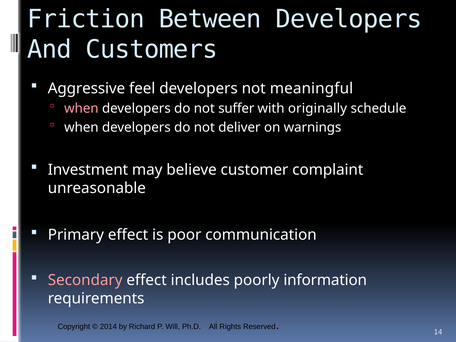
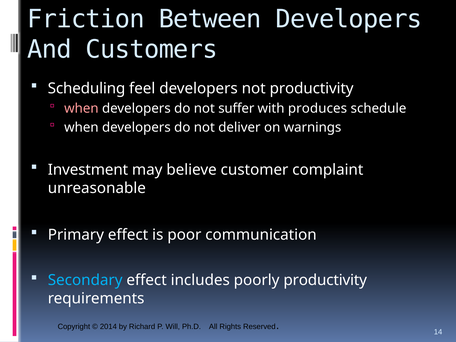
Aggressive: Aggressive -> Scheduling (87, 88)
not meaningful: meaningful -> productivity (312, 88)
originally: originally -> produces (318, 108)
Secondary colour: pink -> light blue (85, 280)
poorly information: information -> productivity (325, 280)
